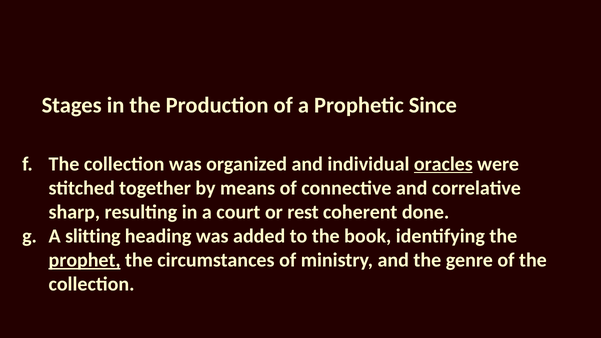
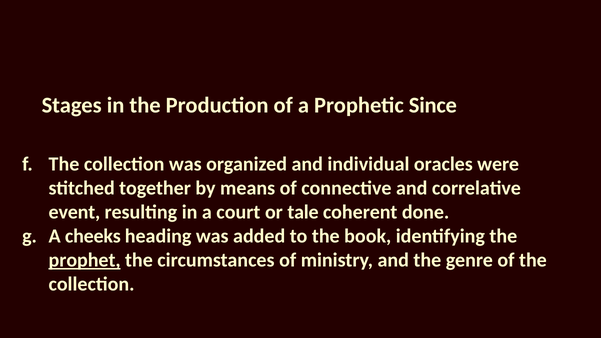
oracles underline: present -> none (443, 164)
sharp: sharp -> event (74, 212)
rest: rest -> tale (303, 212)
slitting: slitting -> cheeks (93, 236)
